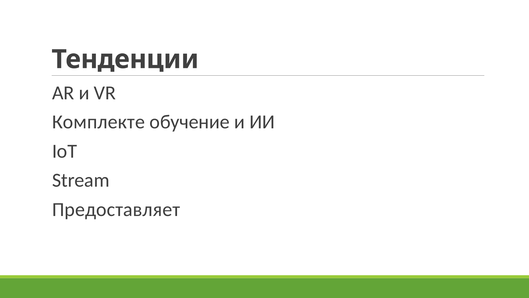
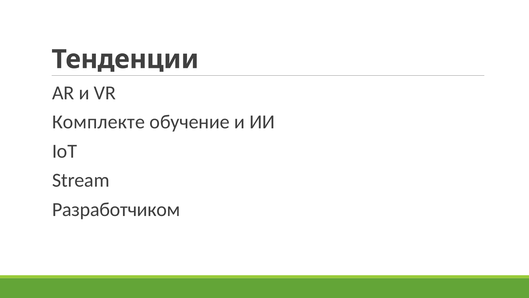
Предоставляет: Предоставляет -> Разработчиком (116, 209)
